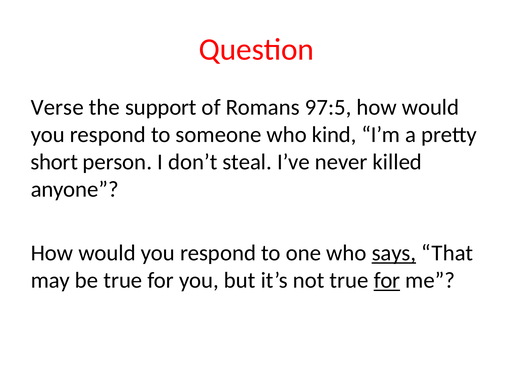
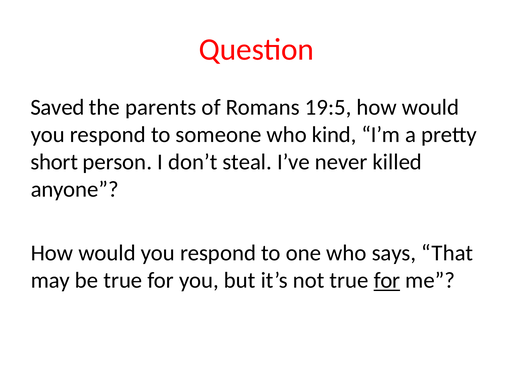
Verse: Verse -> Saved (57, 108)
support: support -> parents (161, 108)
97:5: 97:5 -> 19:5 (328, 108)
says underline: present -> none (394, 254)
